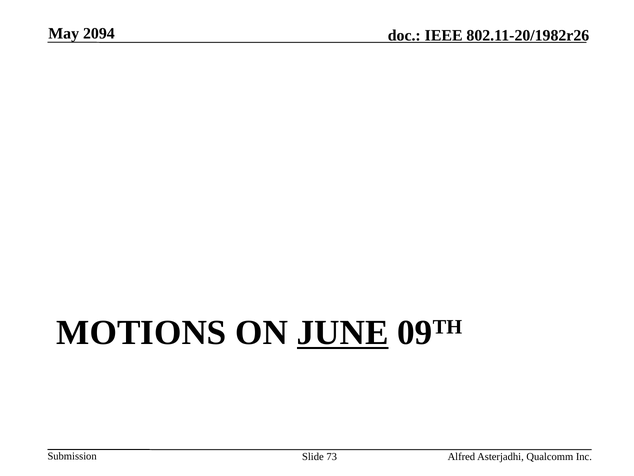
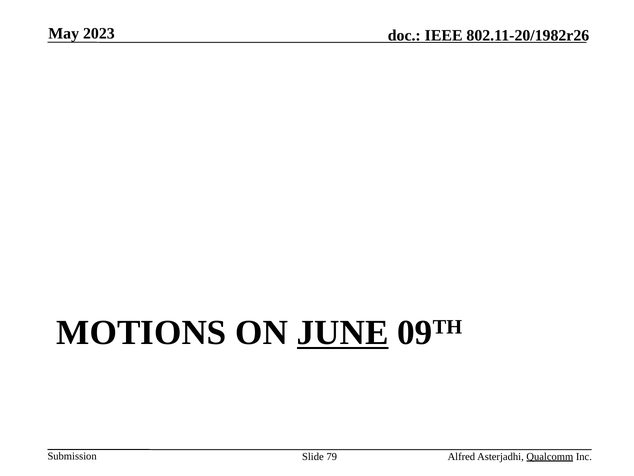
2094: 2094 -> 2023 (99, 34)
73: 73 -> 79 (332, 456)
Qualcomm underline: none -> present (550, 456)
